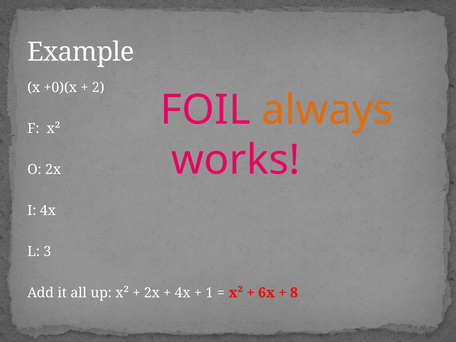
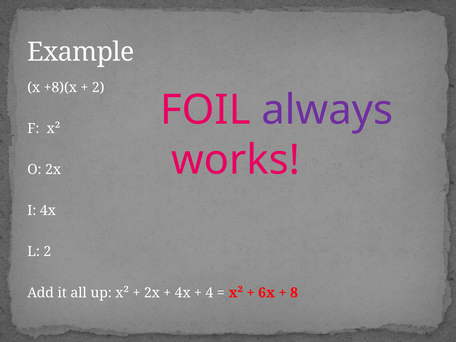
+0)(x: +0)(x -> +8)(x (60, 88)
always colour: orange -> purple (327, 110)
L 3: 3 -> 2 (47, 252)
1: 1 -> 4 (209, 293)
